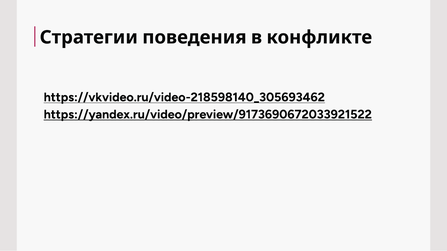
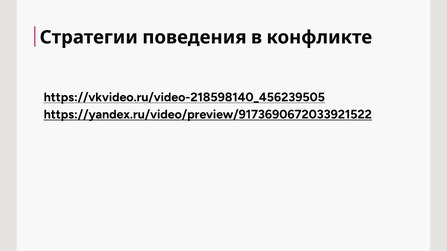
https://vkvideo.ru/video-218598140_305693462: https://vkvideo.ru/video-218598140_305693462 -> https://vkvideo.ru/video-218598140_456239505 (184, 97)
